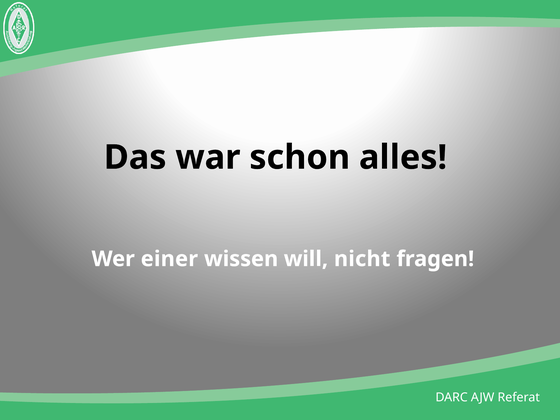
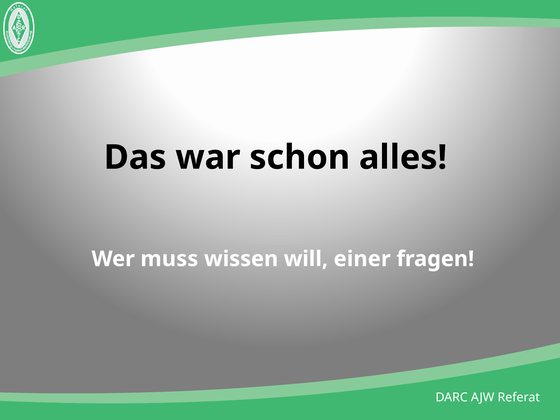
einer: einer -> muss (169, 259)
nicht: nicht -> einer (362, 259)
